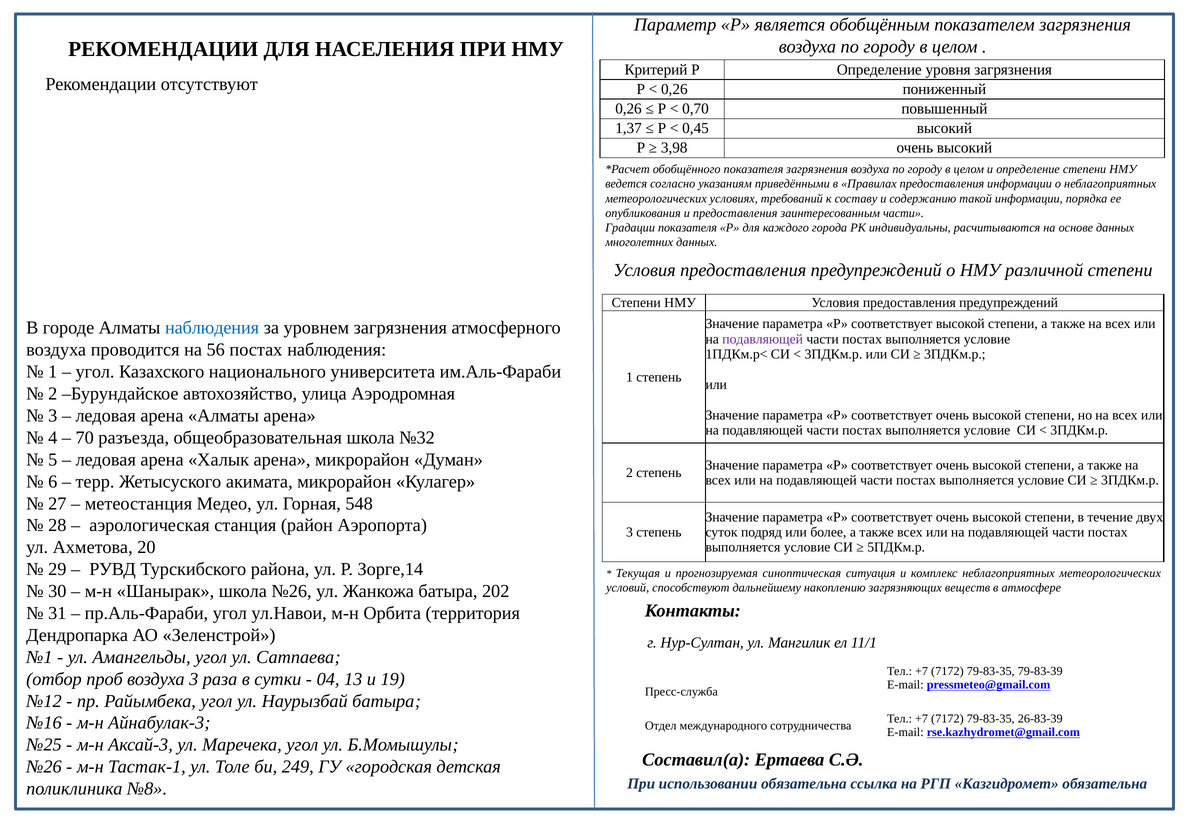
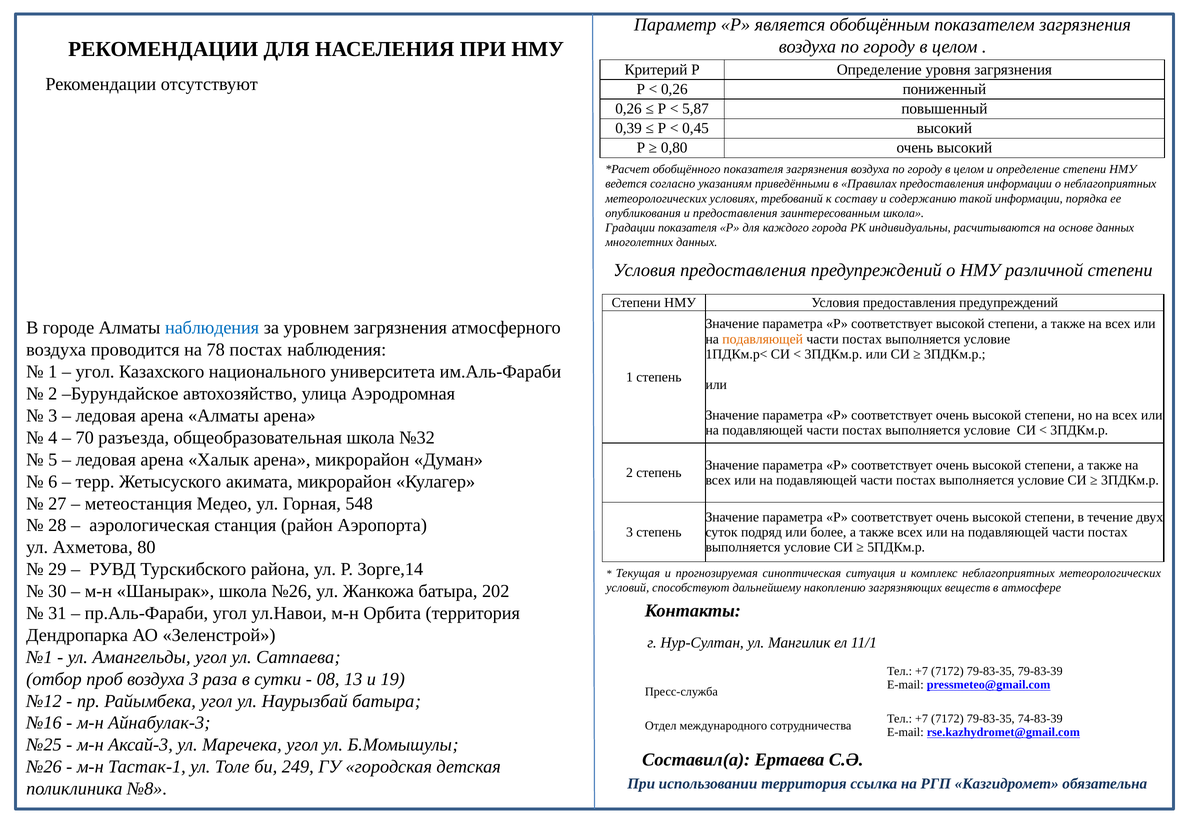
0,70: 0,70 -> 5,87 (695, 109)
1,37: 1,37 -> 0,39 (629, 128)
3,98: 3,98 -> 0,80 (674, 148)
заинтересованным части: части -> школа (903, 213)
подавляющей colour: purple -> orange (763, 339)
56: 56 -> 78 (216, 350)
20: 20 -> 80 (146, 547)
04: 04 -> 08 (328, 679)
26-83-39: 26-83-39 -> 74-83-39 (1040, 719)
использовании обязательна: обязательна -> территория (804, 784)
